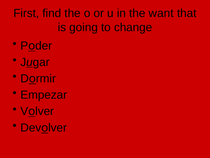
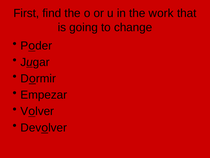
want: want -> work (161, 13)
